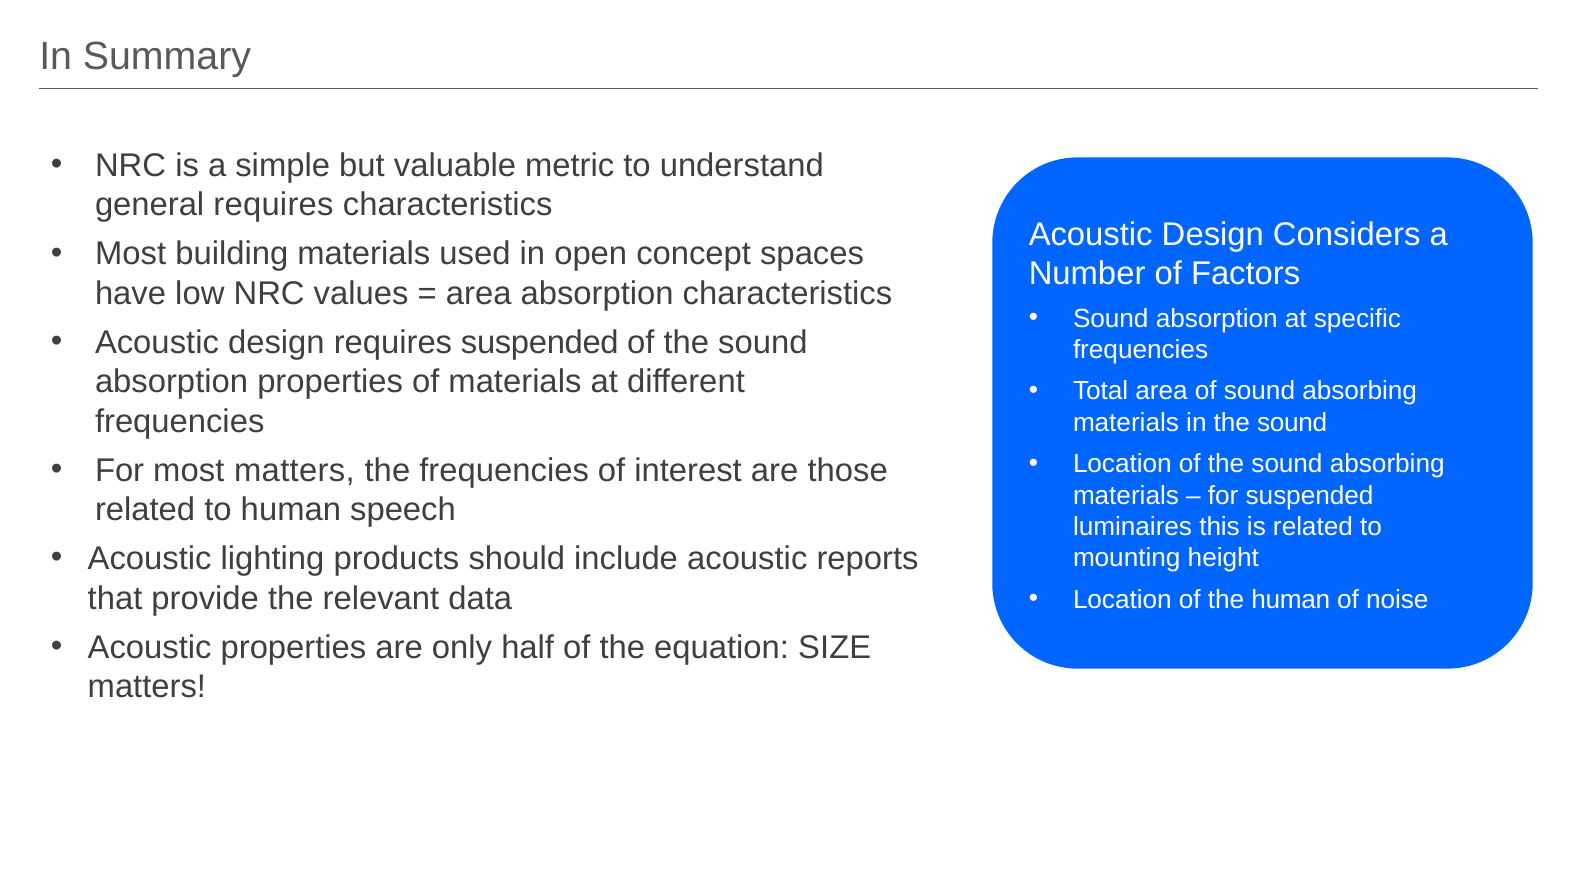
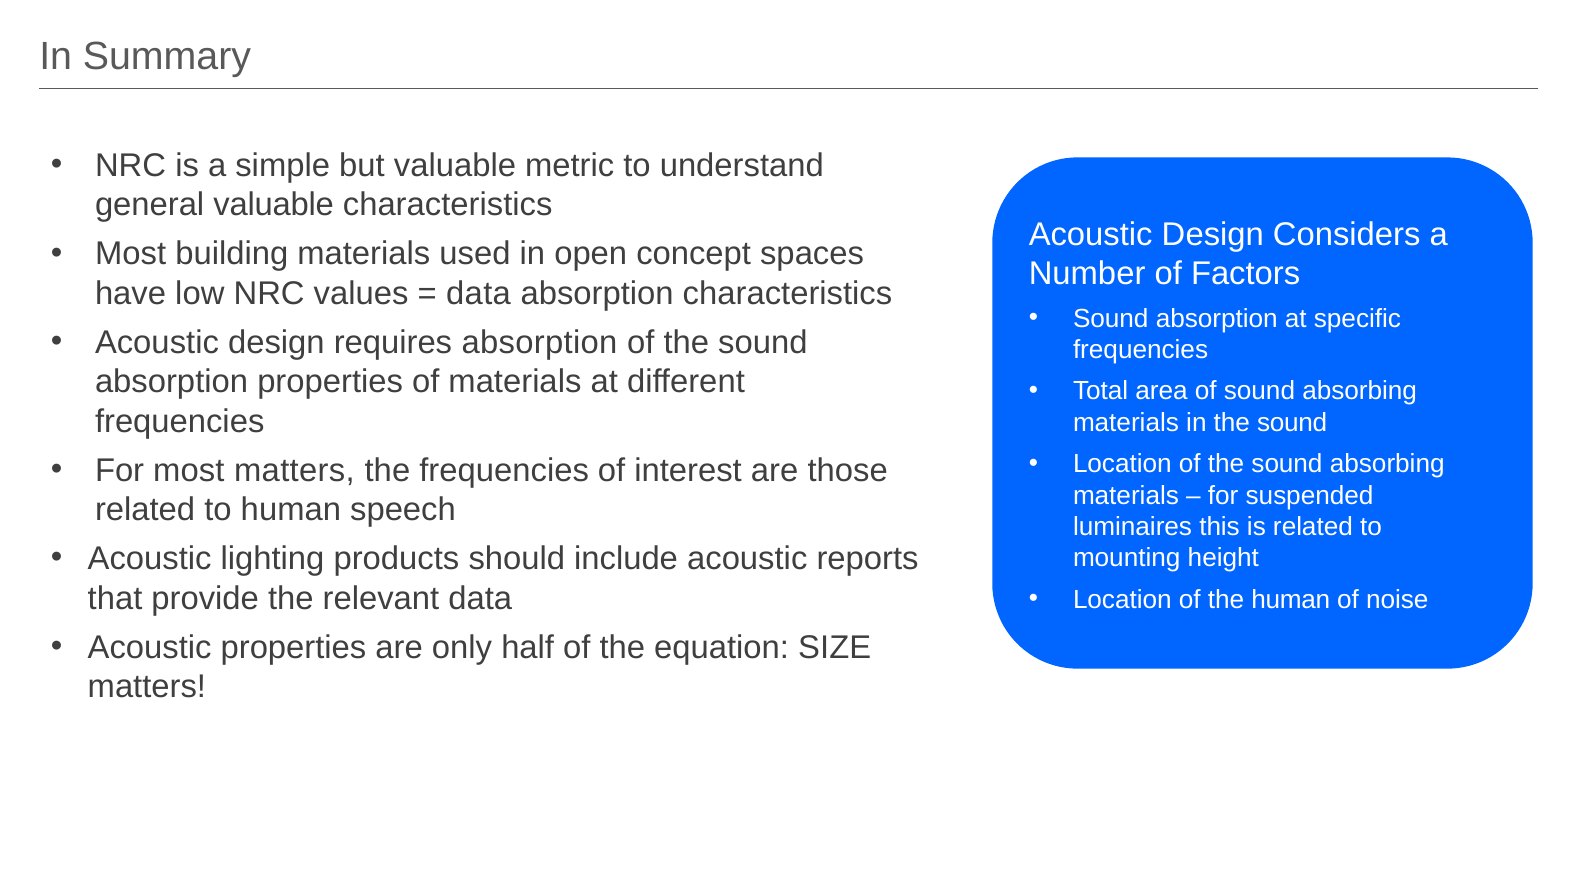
general requires: requires -> valuable (274, 205)
area: area -> data (479, 293)
requires suspended: suspended -> absorption (539, 342)
